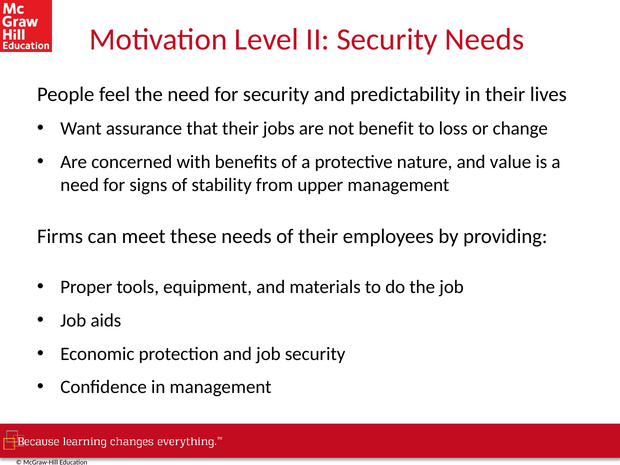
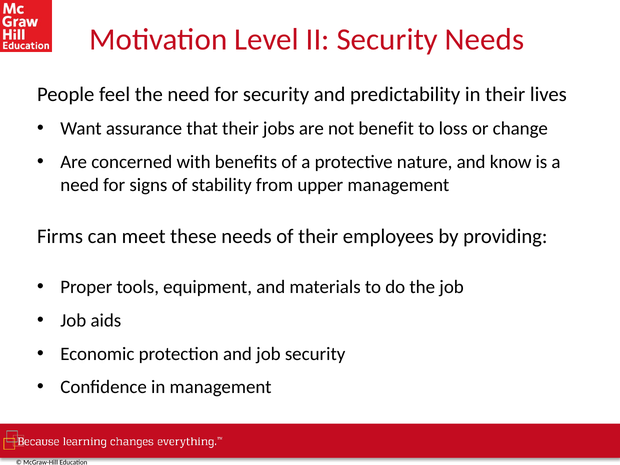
value: value -> know (511, 162)
